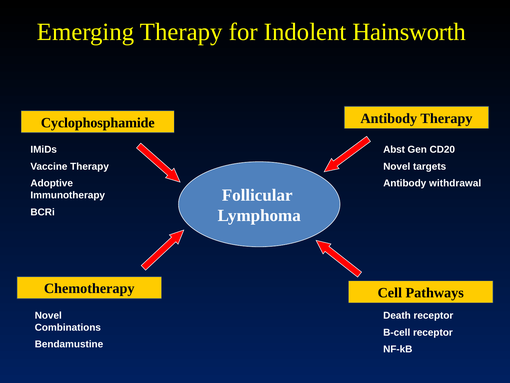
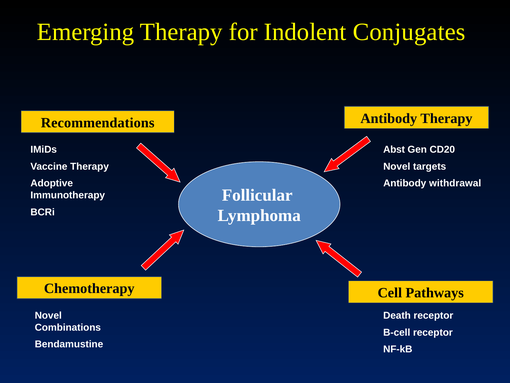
Hainsworth: Hainsworth -> Conjugates (409, 32)
Cyclophosphamide: Cyclophosphamide -> Recommendations (98, 123)
